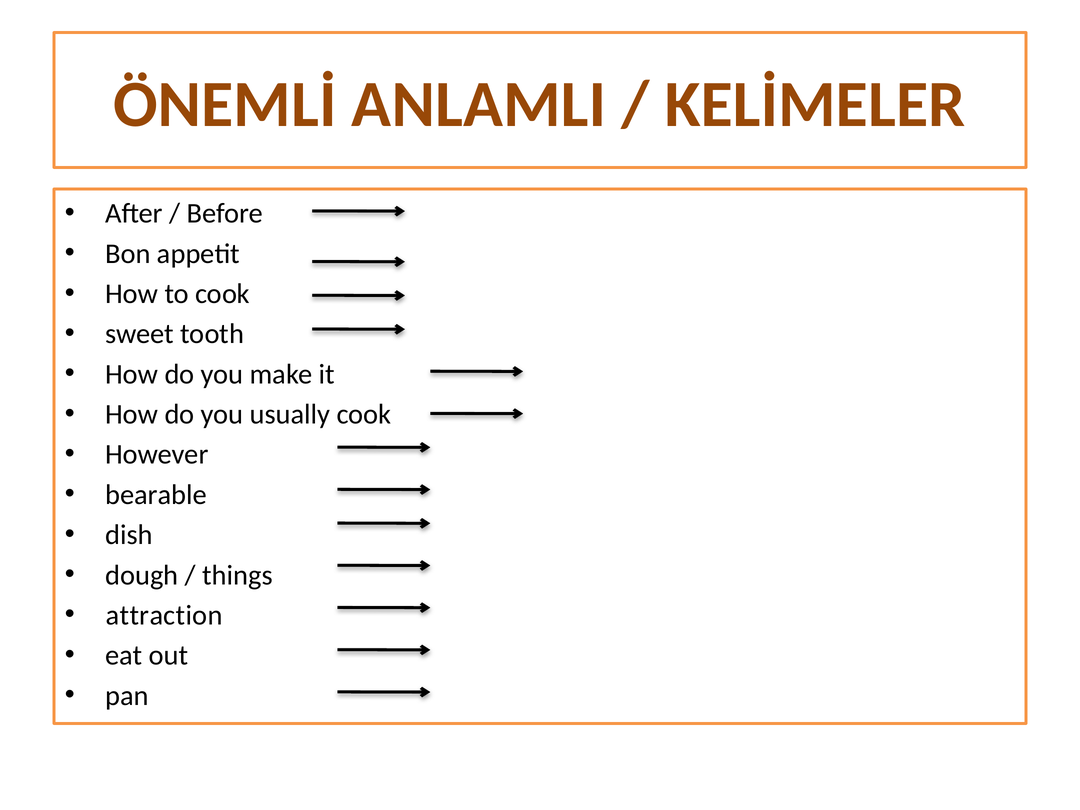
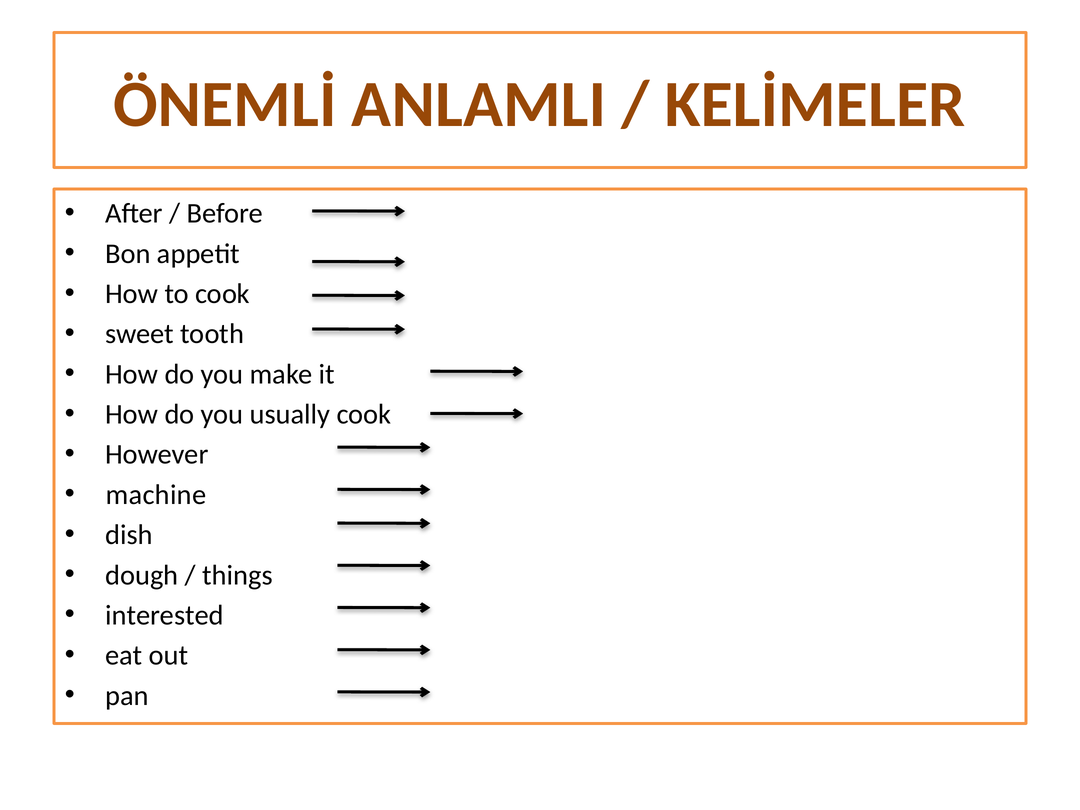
bearable: bearable -> machine (156, 495)
attraction: attraction -> interested (164, 615)
